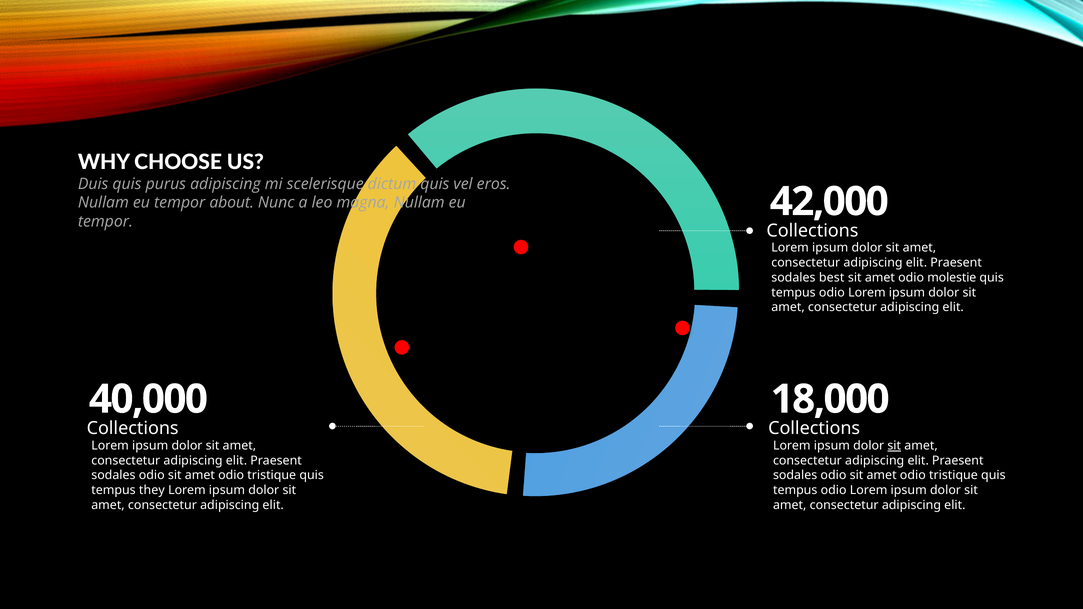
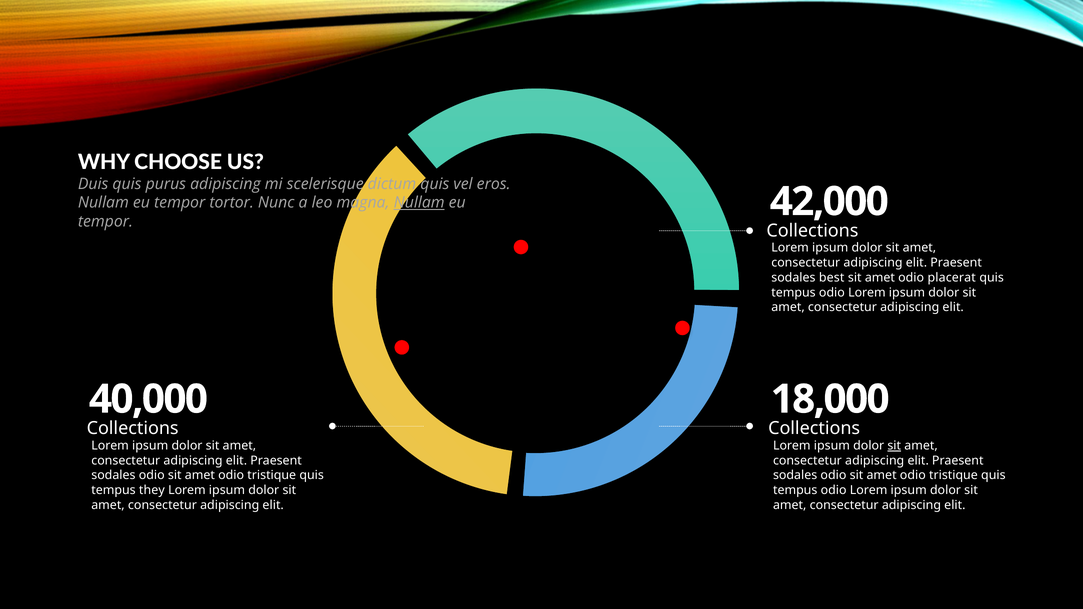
about: about -> tortor (232, 203)
Nullam underline: none -> present (419, 203)
molestie: molestie -> placerat (952, 278)
